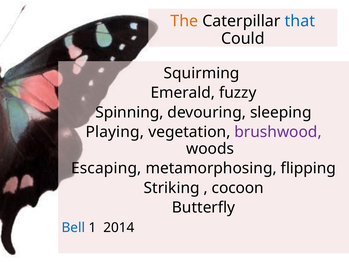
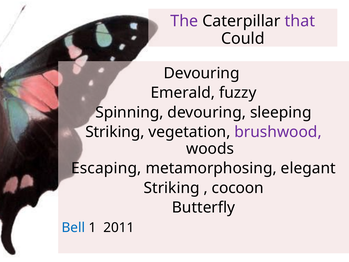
The colour: orange -> purple (184, 21)
that colour: blue -> purple (300, 21)
Squirming: Squirming -> Devouring (202, 73)
Playing: Playing -> Striking (115, 132)
flipping: flipping -> elegant (308, 168)
2014: 2014 -> 2011 (119, 227)
